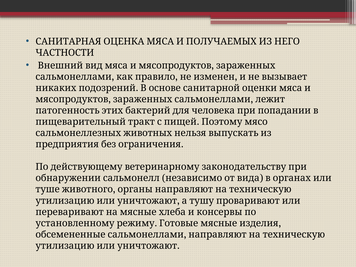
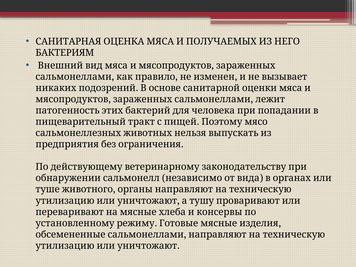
ЧАСТНОСТИ: ЧАСТНОСТИ -> БАКТЕРИЯМ (65, 53)
